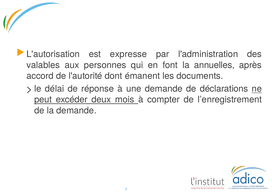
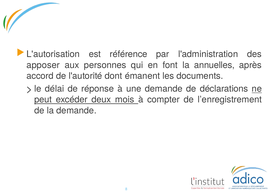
expresse: expresse -> référence (129, 54)
valables: valables -> apposer (43, 65)
